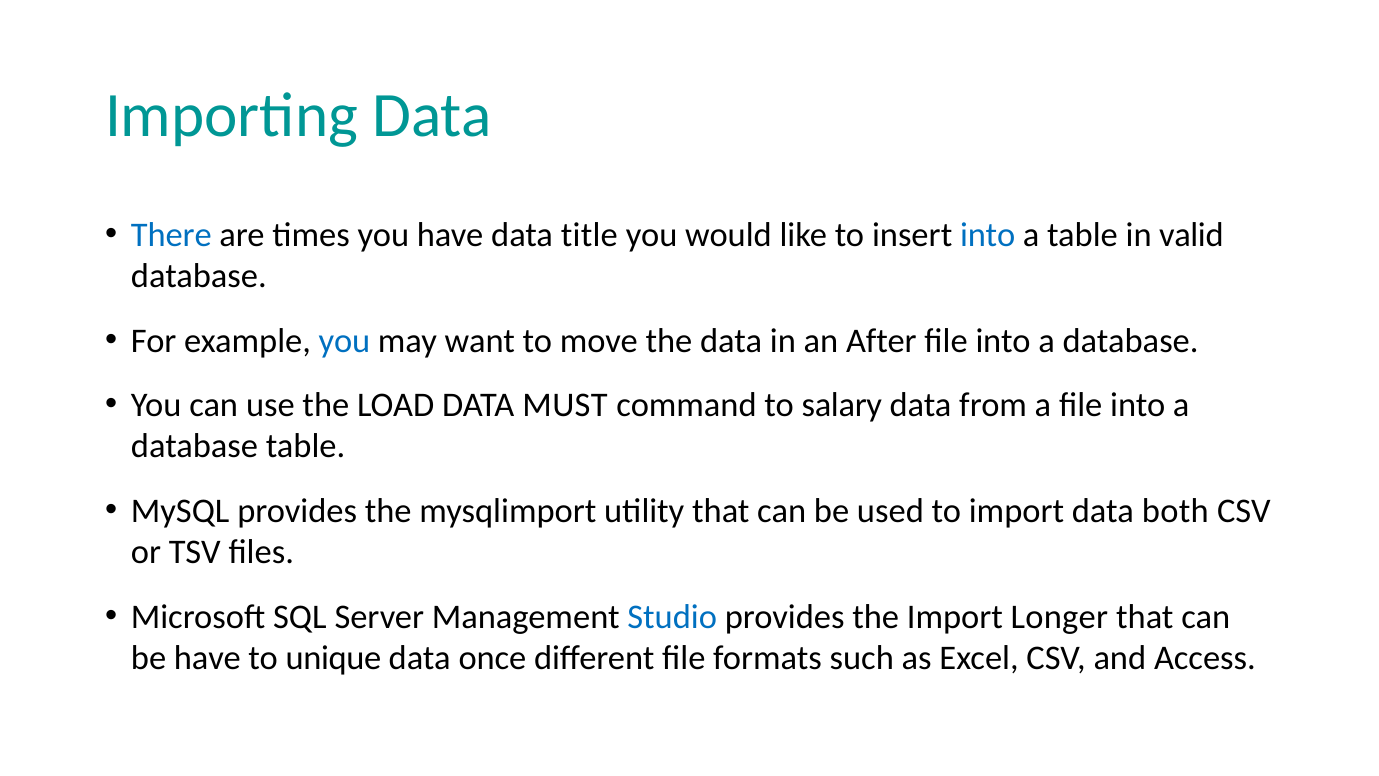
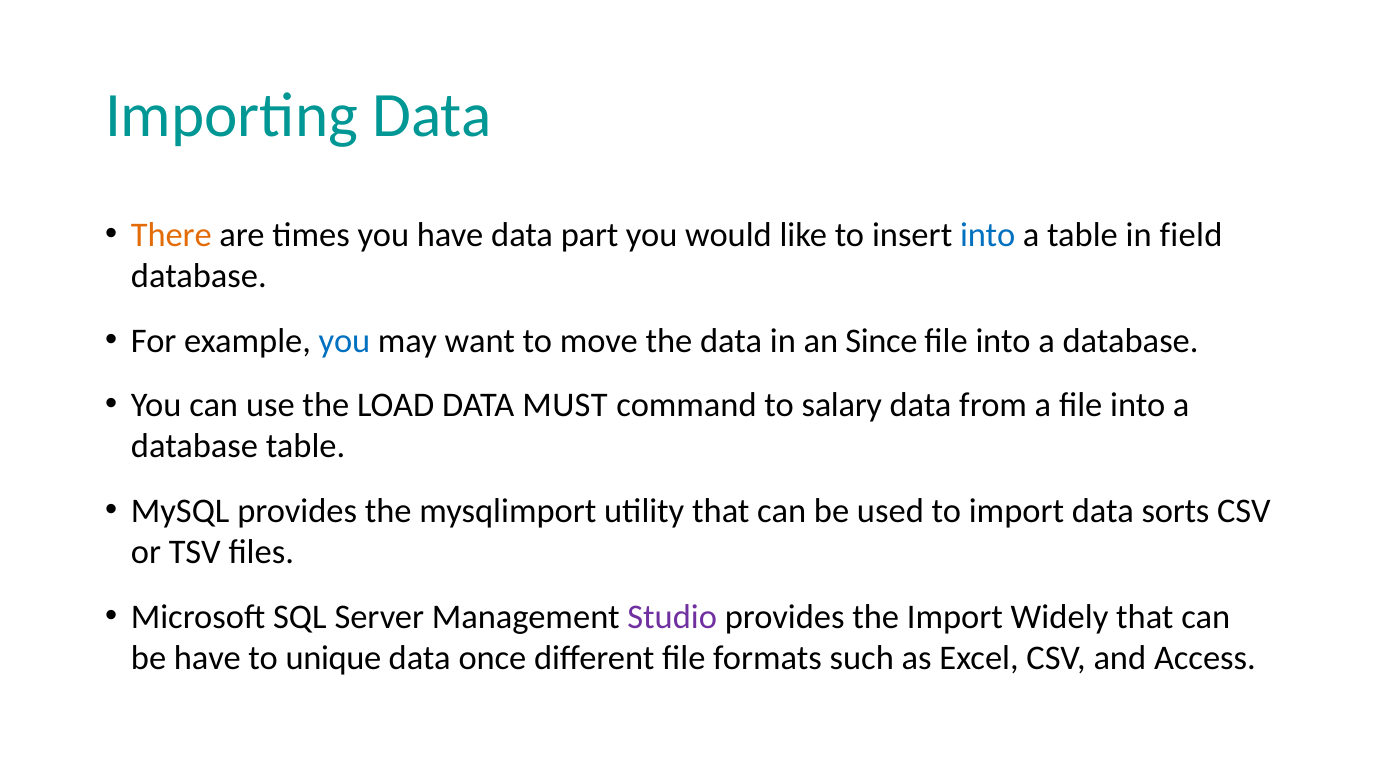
There colour: blue -> orange (171, 235)
title: title -> part (590, 235)
valid: valid -> field (1191, 235)
After: After -> Since (881, 341)
both: both -> sorts (1176, 511)
Studio colour: blue -> purple (672, 616)
Longer: Longer -> Widely (1059, 616)
